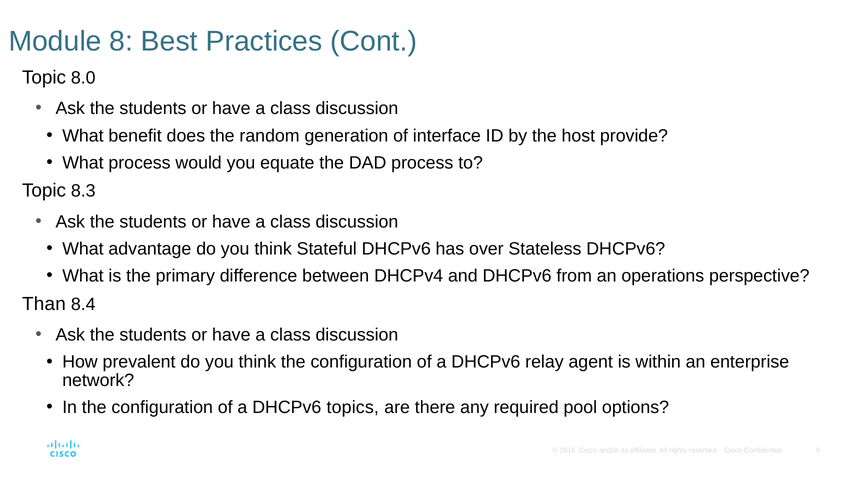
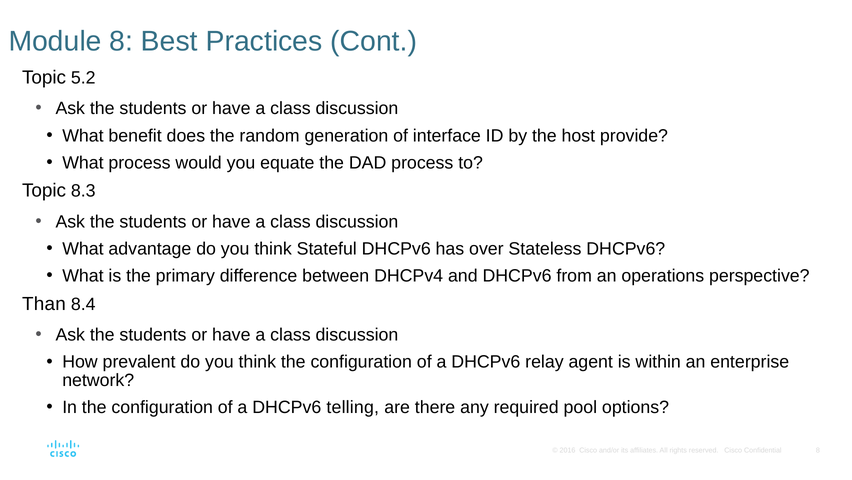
8.0: 8.0 -> 5.2 (83, 78)
topics: topics -> telling (353, 407)
